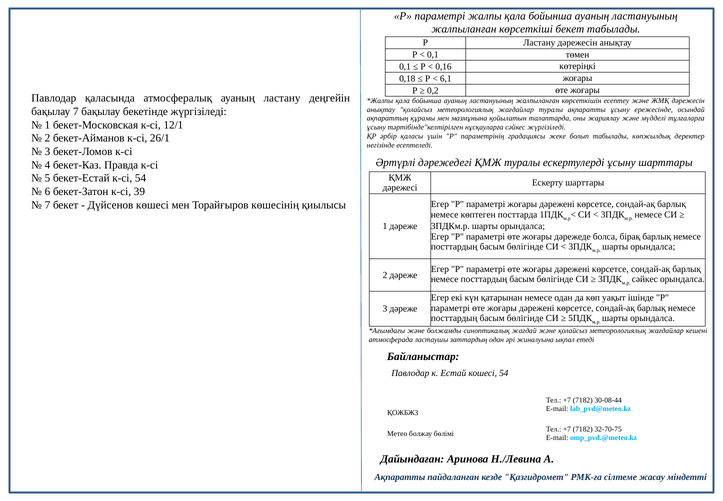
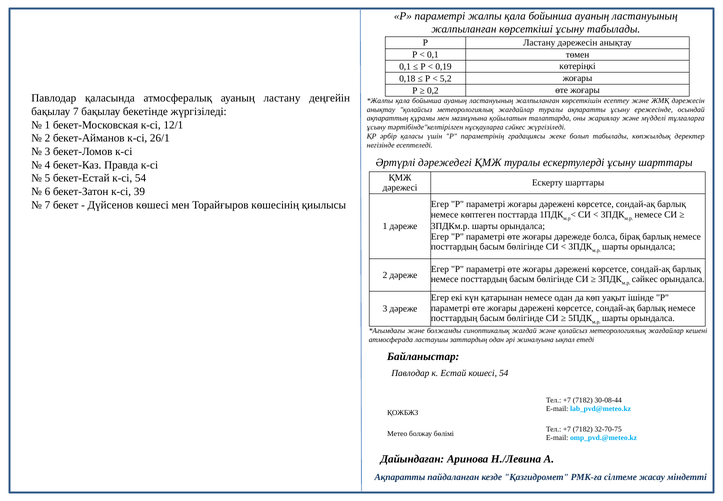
көрсеткіші бекет: бекет -> ұсыну (570, 29)
0,16: 0,16 -> 0,19 (443, 67)
6,1: 6,1 -> 5,2 (446, 79)
